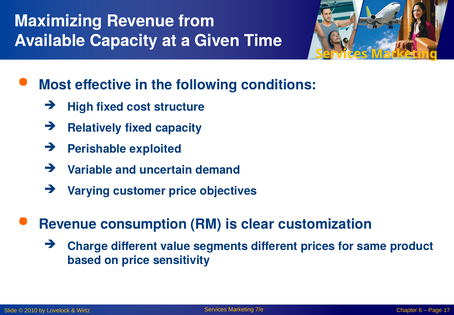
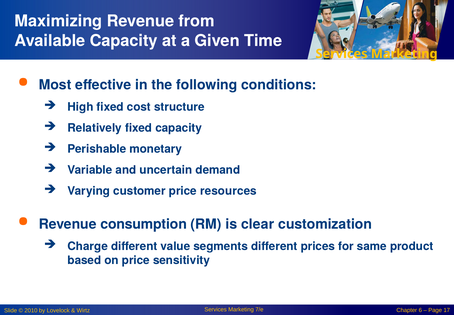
exploited: exploited -> monetary (156, 149)
objectives: objectives -> resources (228, 191)
